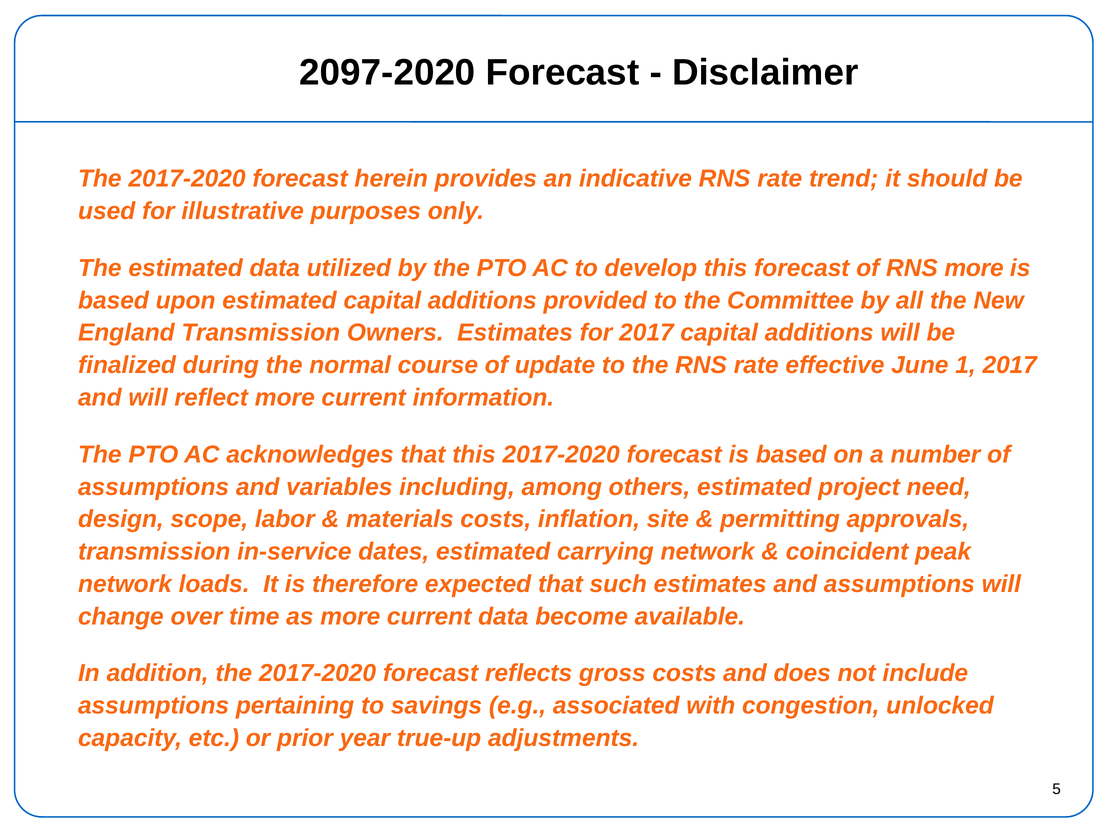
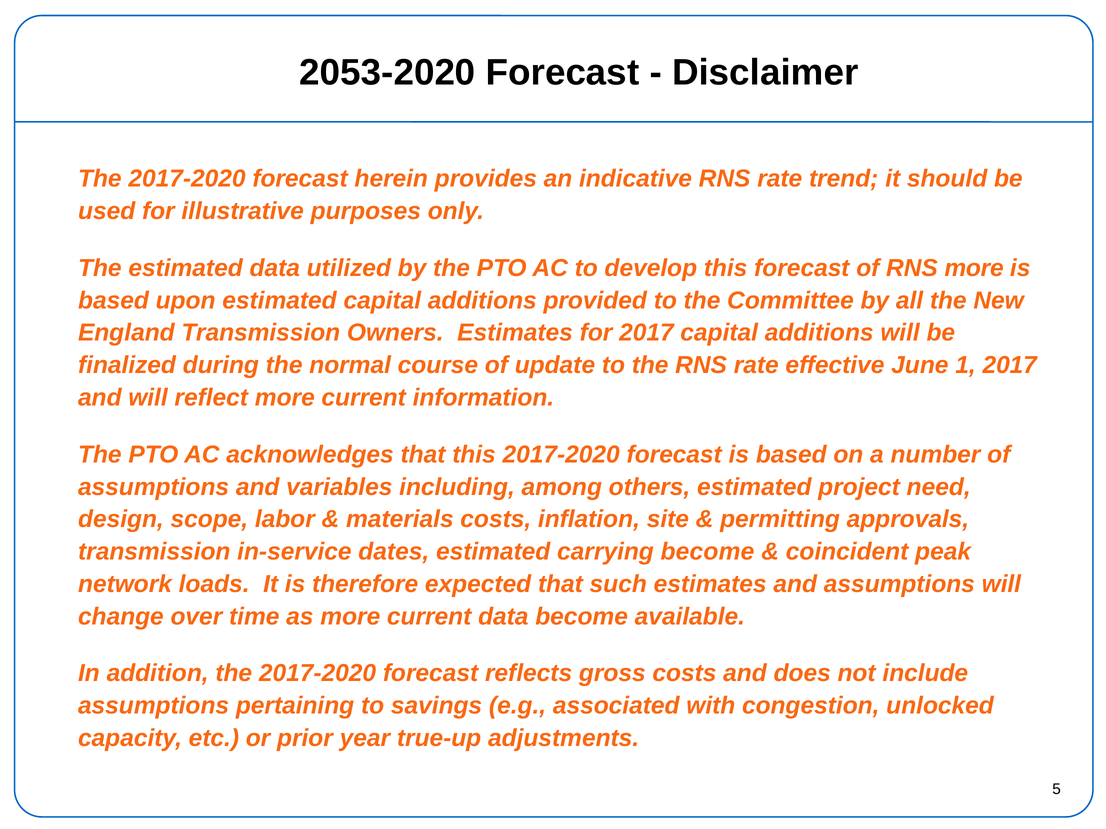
2097-2020: 2097-2020 -> 2053-2020 (387, 73)
carrying network: network -> become (707, 552)
